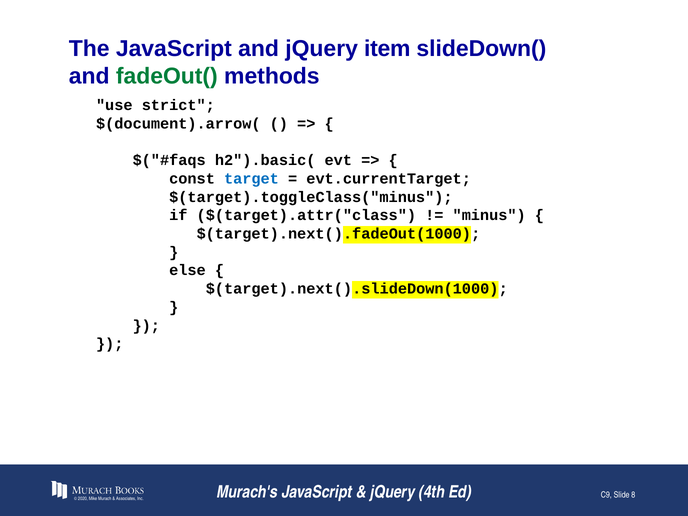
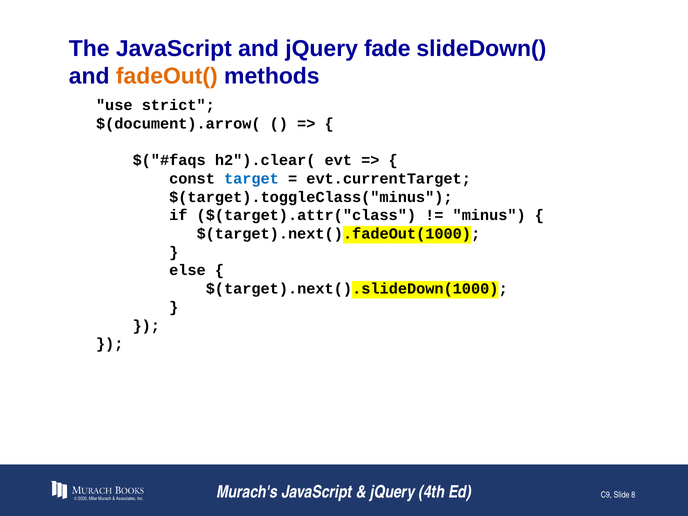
item: item -> fade (387, 49)
fadeOut( colour: green -> orange (167, 76)
h2").basic(: h2").basic( -> h2").clear( (265, 160)
